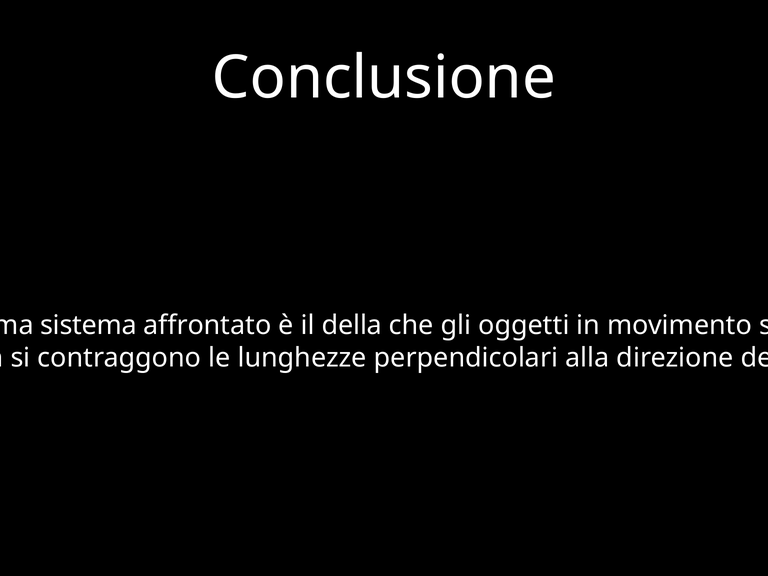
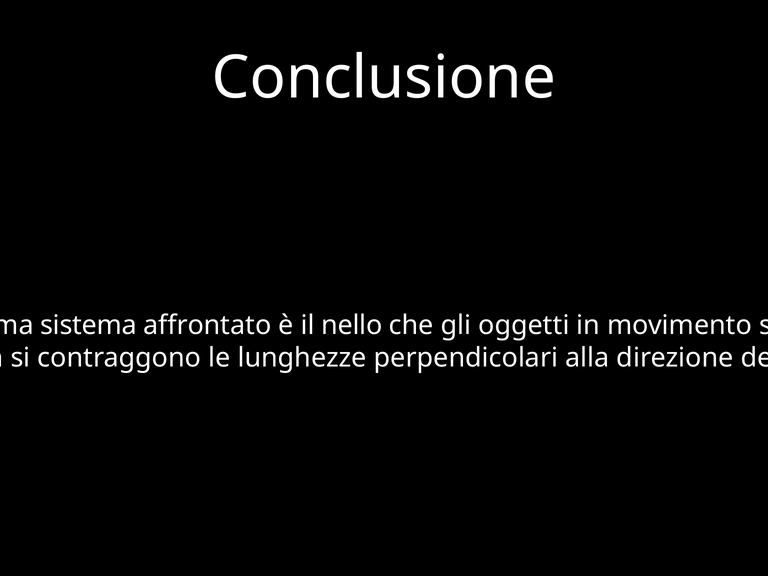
il della: della -> nello (352, 325)
